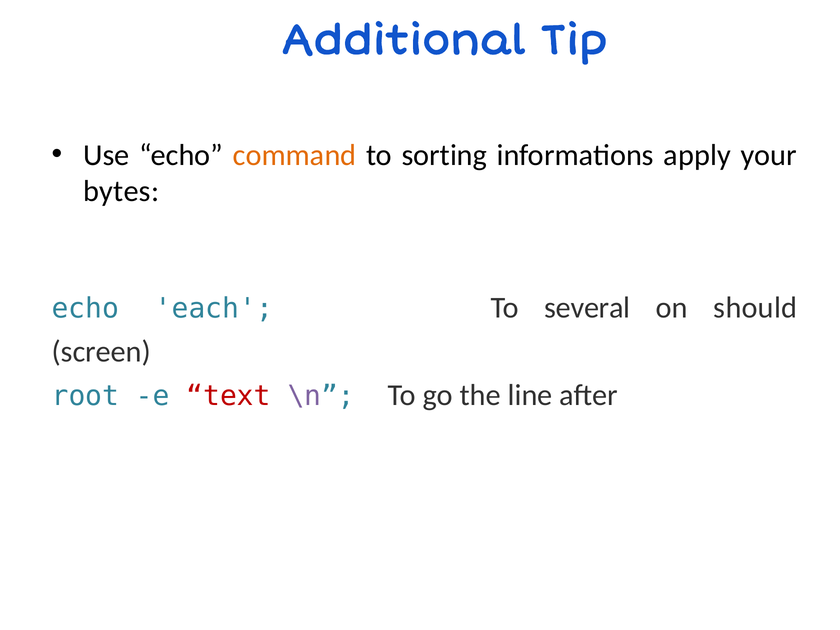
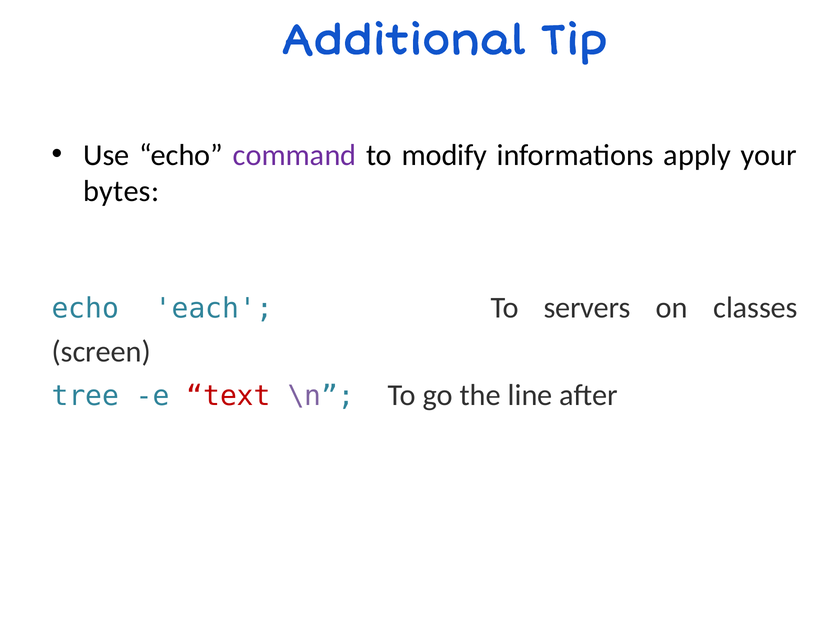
command colour: orange -> purple (295, 155)
sorting: sorting -> modify (444, 155)
several: several -> servers (587, 308)
should: should -> classes (755, 308)
root: root -> tree (85, 396)
